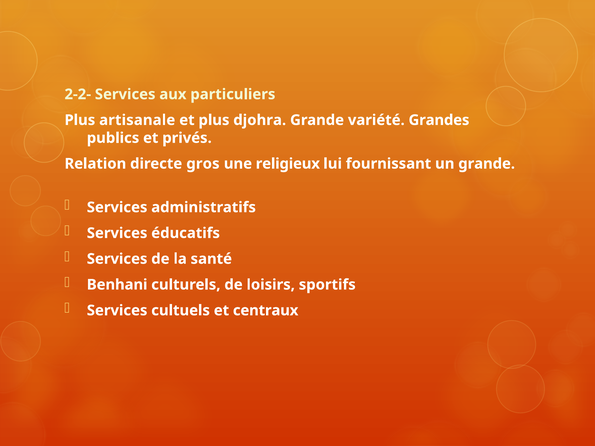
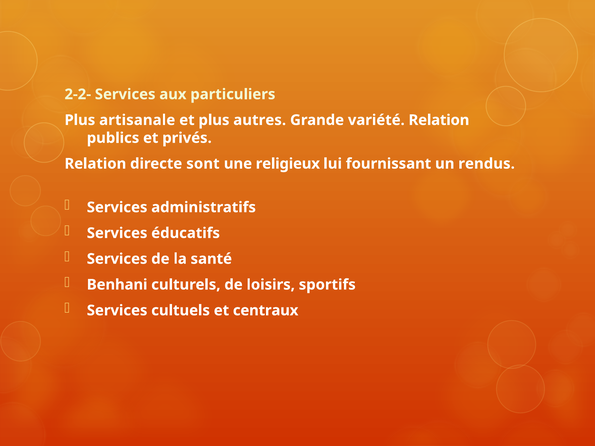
djohra: djohra -> autres (260, 120)
variété Grandes: Grandes -> Relation (439, 120)
gros: gros -> sont (203, 164)
un grande: grande -> rendus (487, 164)
